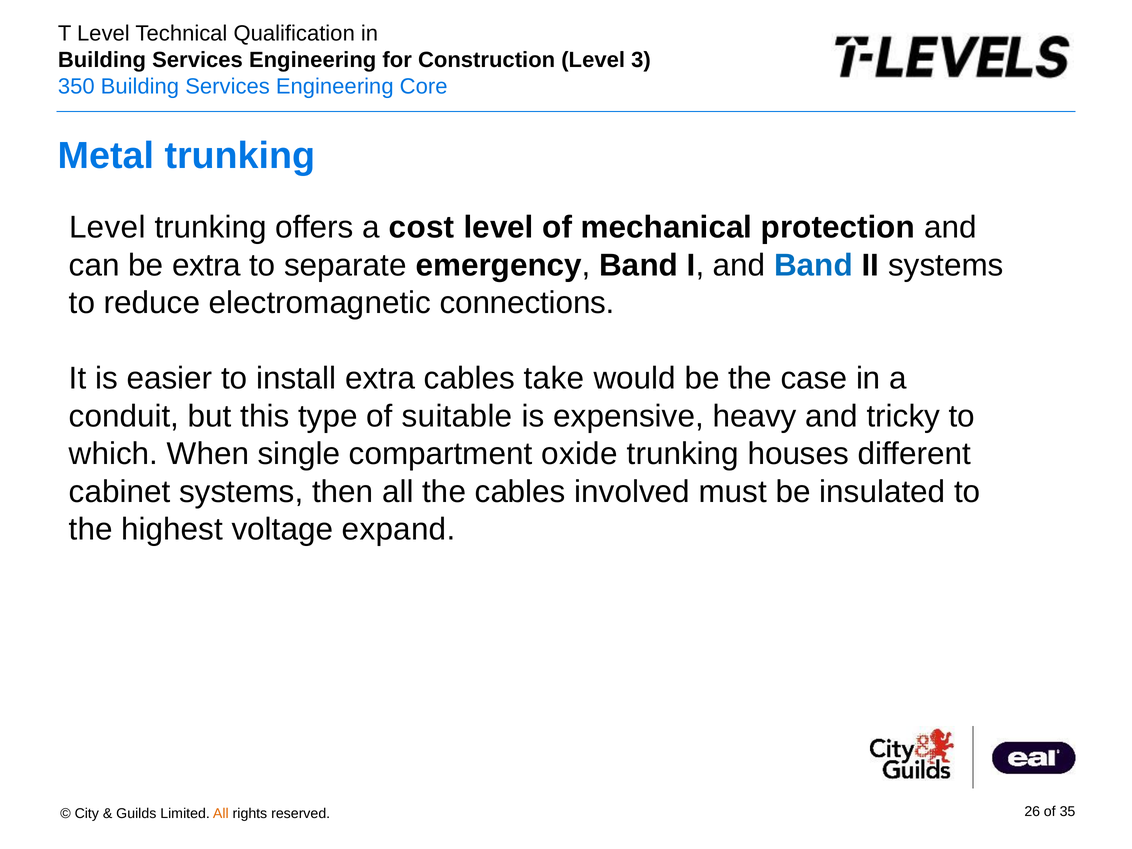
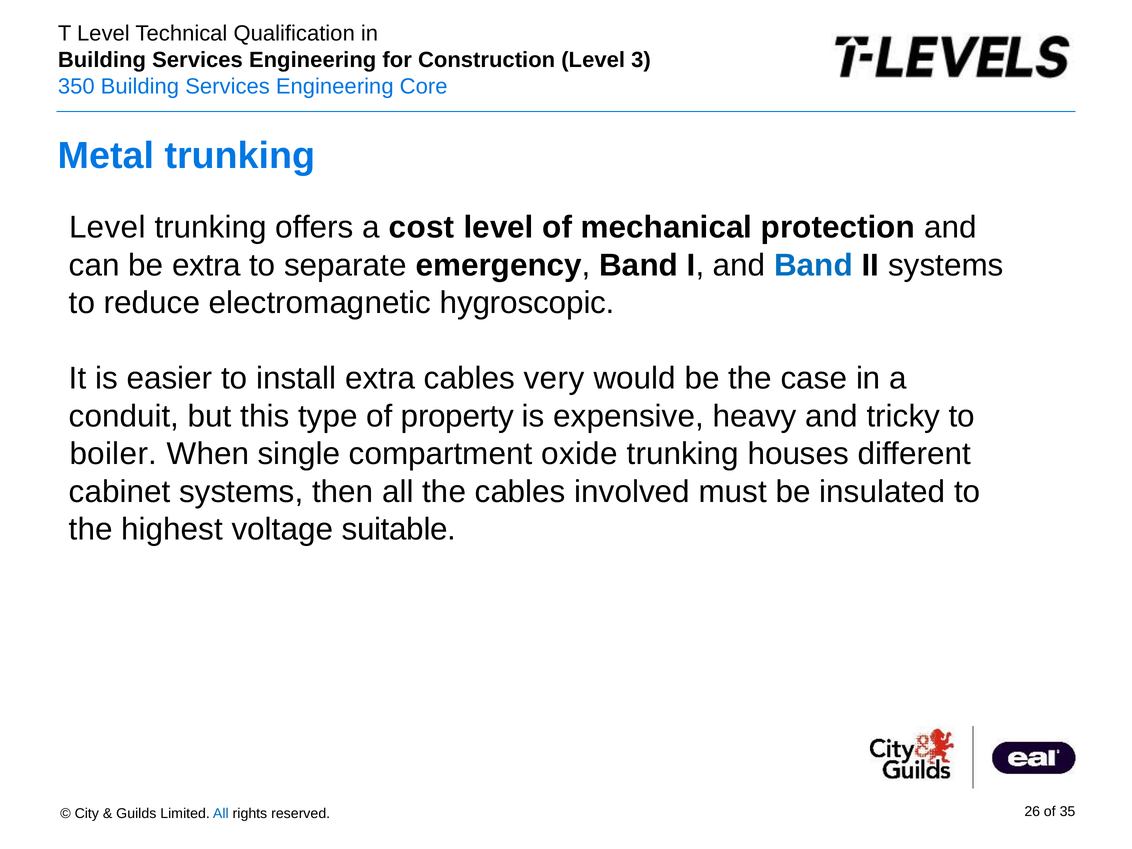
connections: connections -> hygroscopic (527, 303)
take: take -> very (554, 379)
suitable: suitable -> property (457, 416)
which: which -> boiler (113, 454)
expand: expand -> suitable (399, 530)
All colour: orange -> blue (221, 814)
